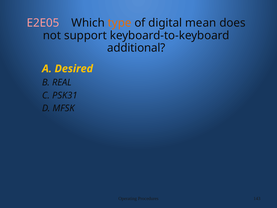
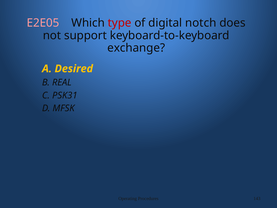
type colour: orange -> red (120, 23)
mean: mean -> notch (201, 23)
additional: additional -> exchange (136, 48)
